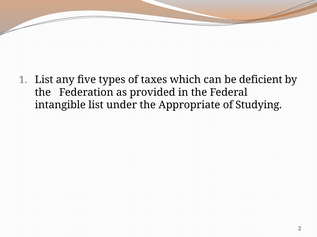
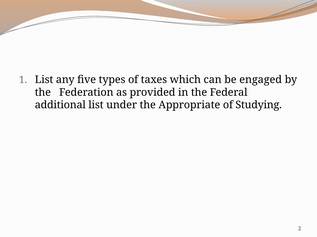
deficient: deficient -> engaged (261, 80)
intangible: intangible -> additional (60, 105)
